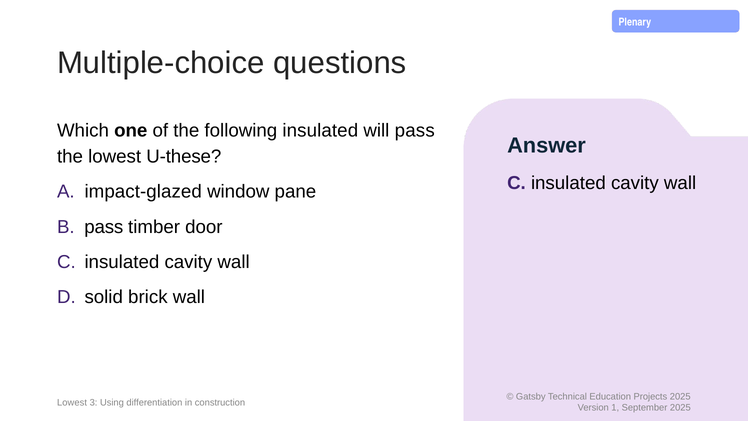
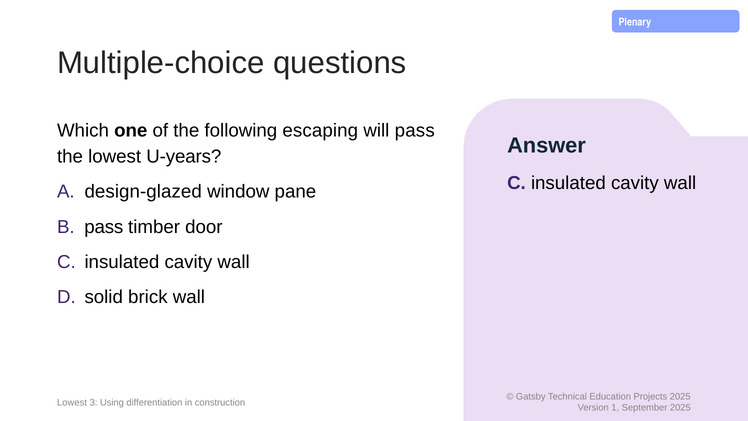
following insulated: insulated -> escaping (320, 131)
U-these: U-these -> U-years (184, 156)
impact-glazed: impact-glazed -> design-glazed (143, 192)
